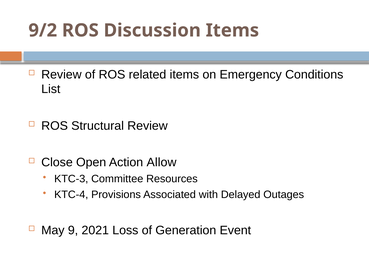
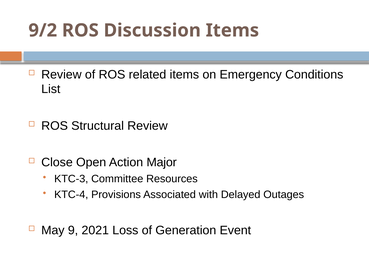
Allow: Allow -> Major (162, 163)
